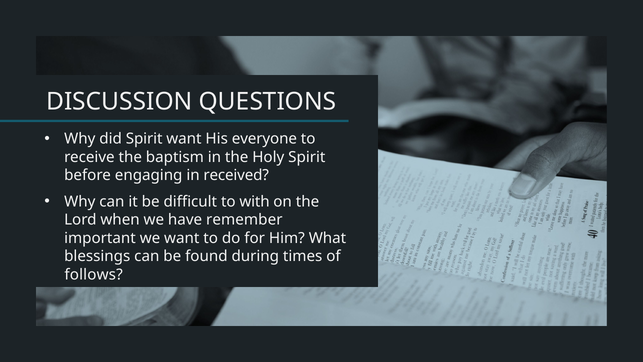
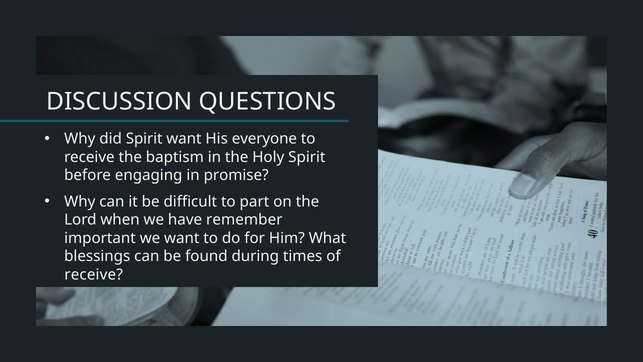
received: received -> promise (236, 175)
with: with -> part (254, 202)
follows: follows -> receive (94, 274)
